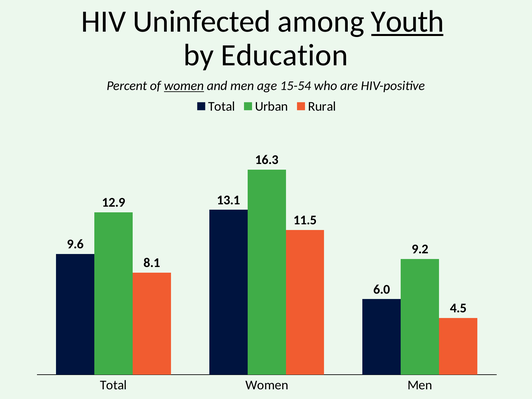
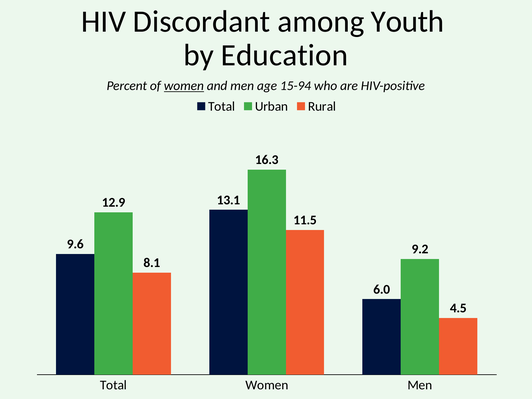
Uninfected: Uninfected -> Discordant (202, 22)
Youth underline: present -> none (408, 22)
15-54: 15-54 -> 15-94 (296, 86)
